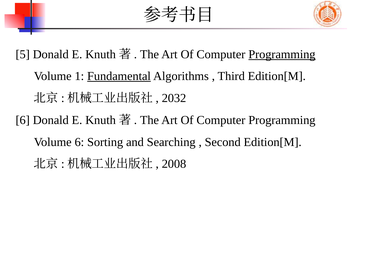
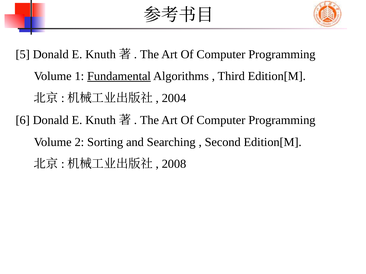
Programming underline: present -> none (282, 54)
2032: 2032 -> 2004 (174, 98)
Volume 6: 6 -> 2 (79, 142)
